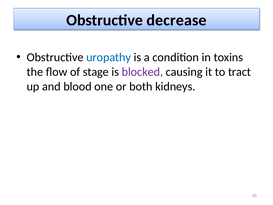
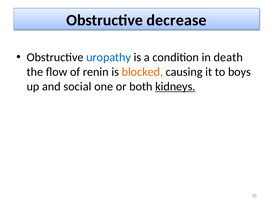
toxins: toxins -> death (228, 57)
stage: stage -> renin (96, 72)
blocked colour: purple -> orange (142, 72)
tract: tract -> boys (239, 72)
blood: blood -> social (77, 86)
kidneys underline: none -> present (175, 86)
